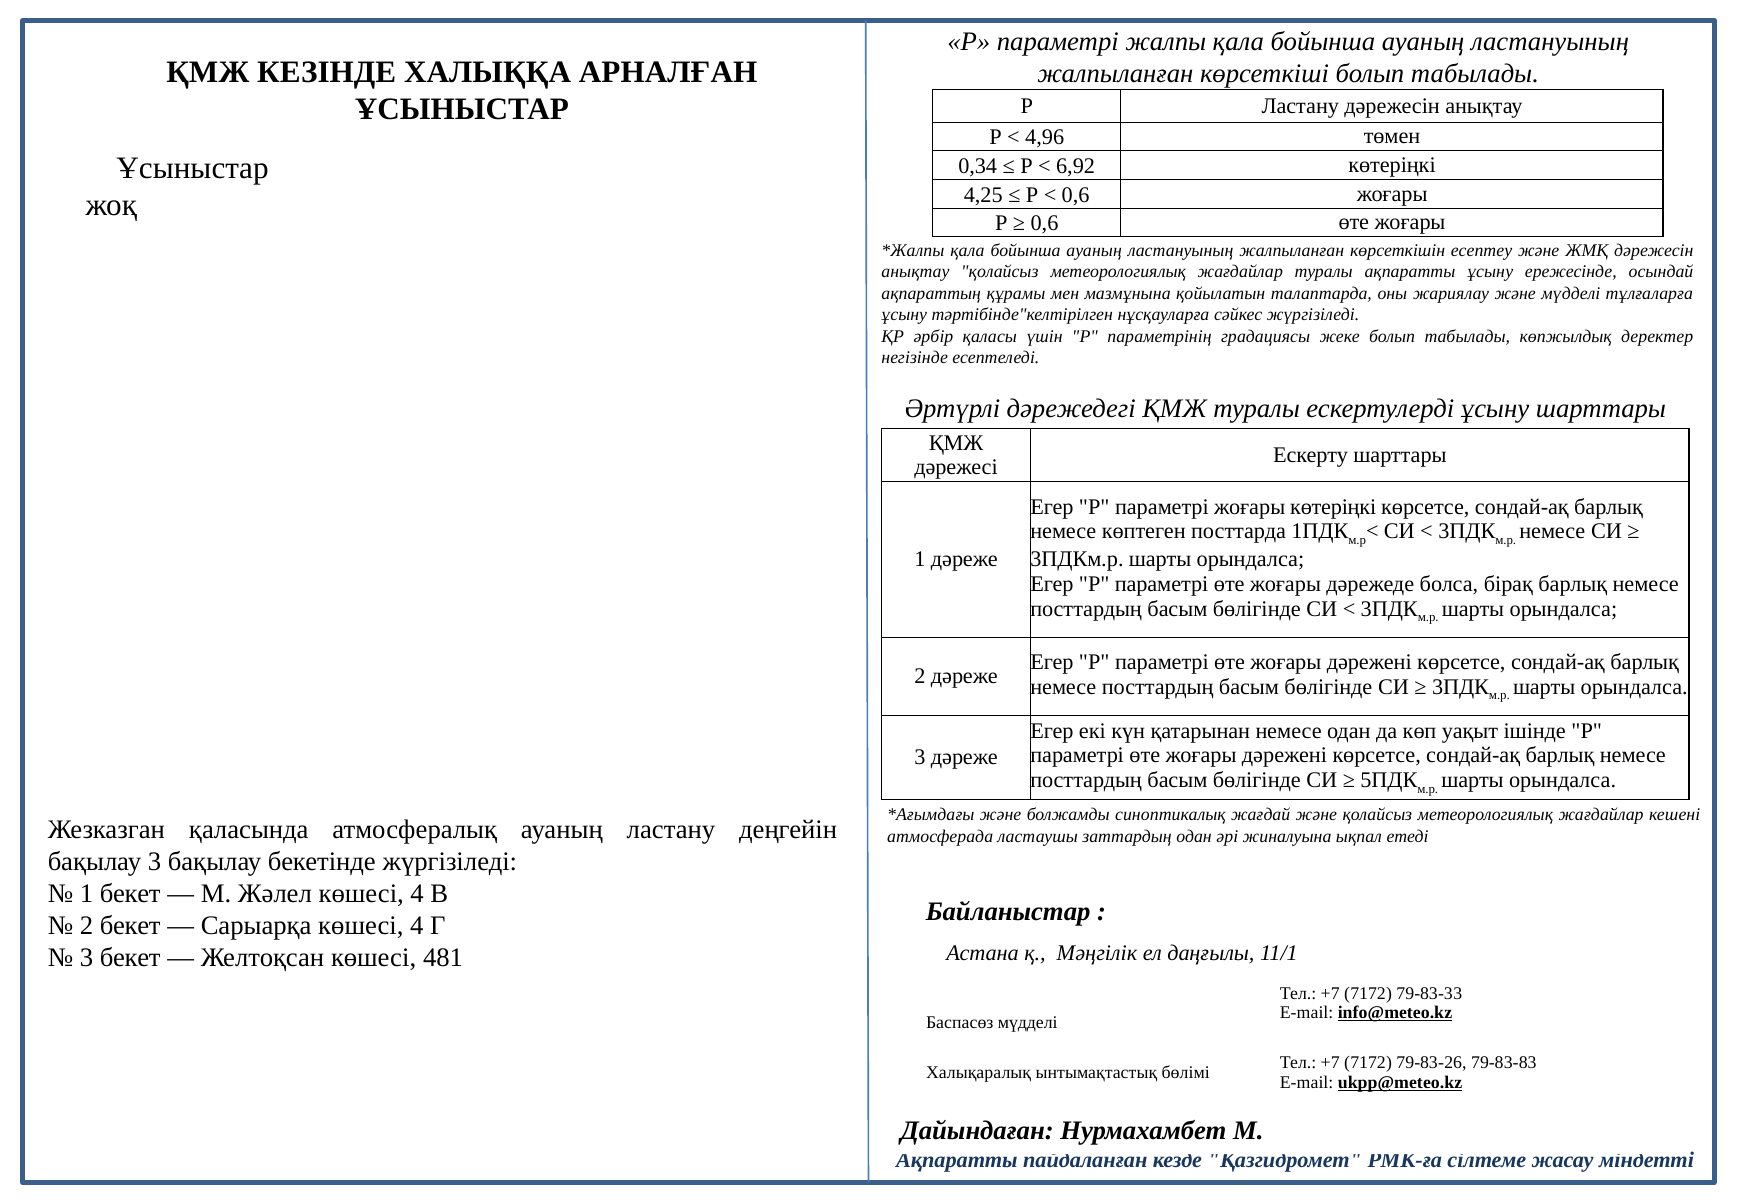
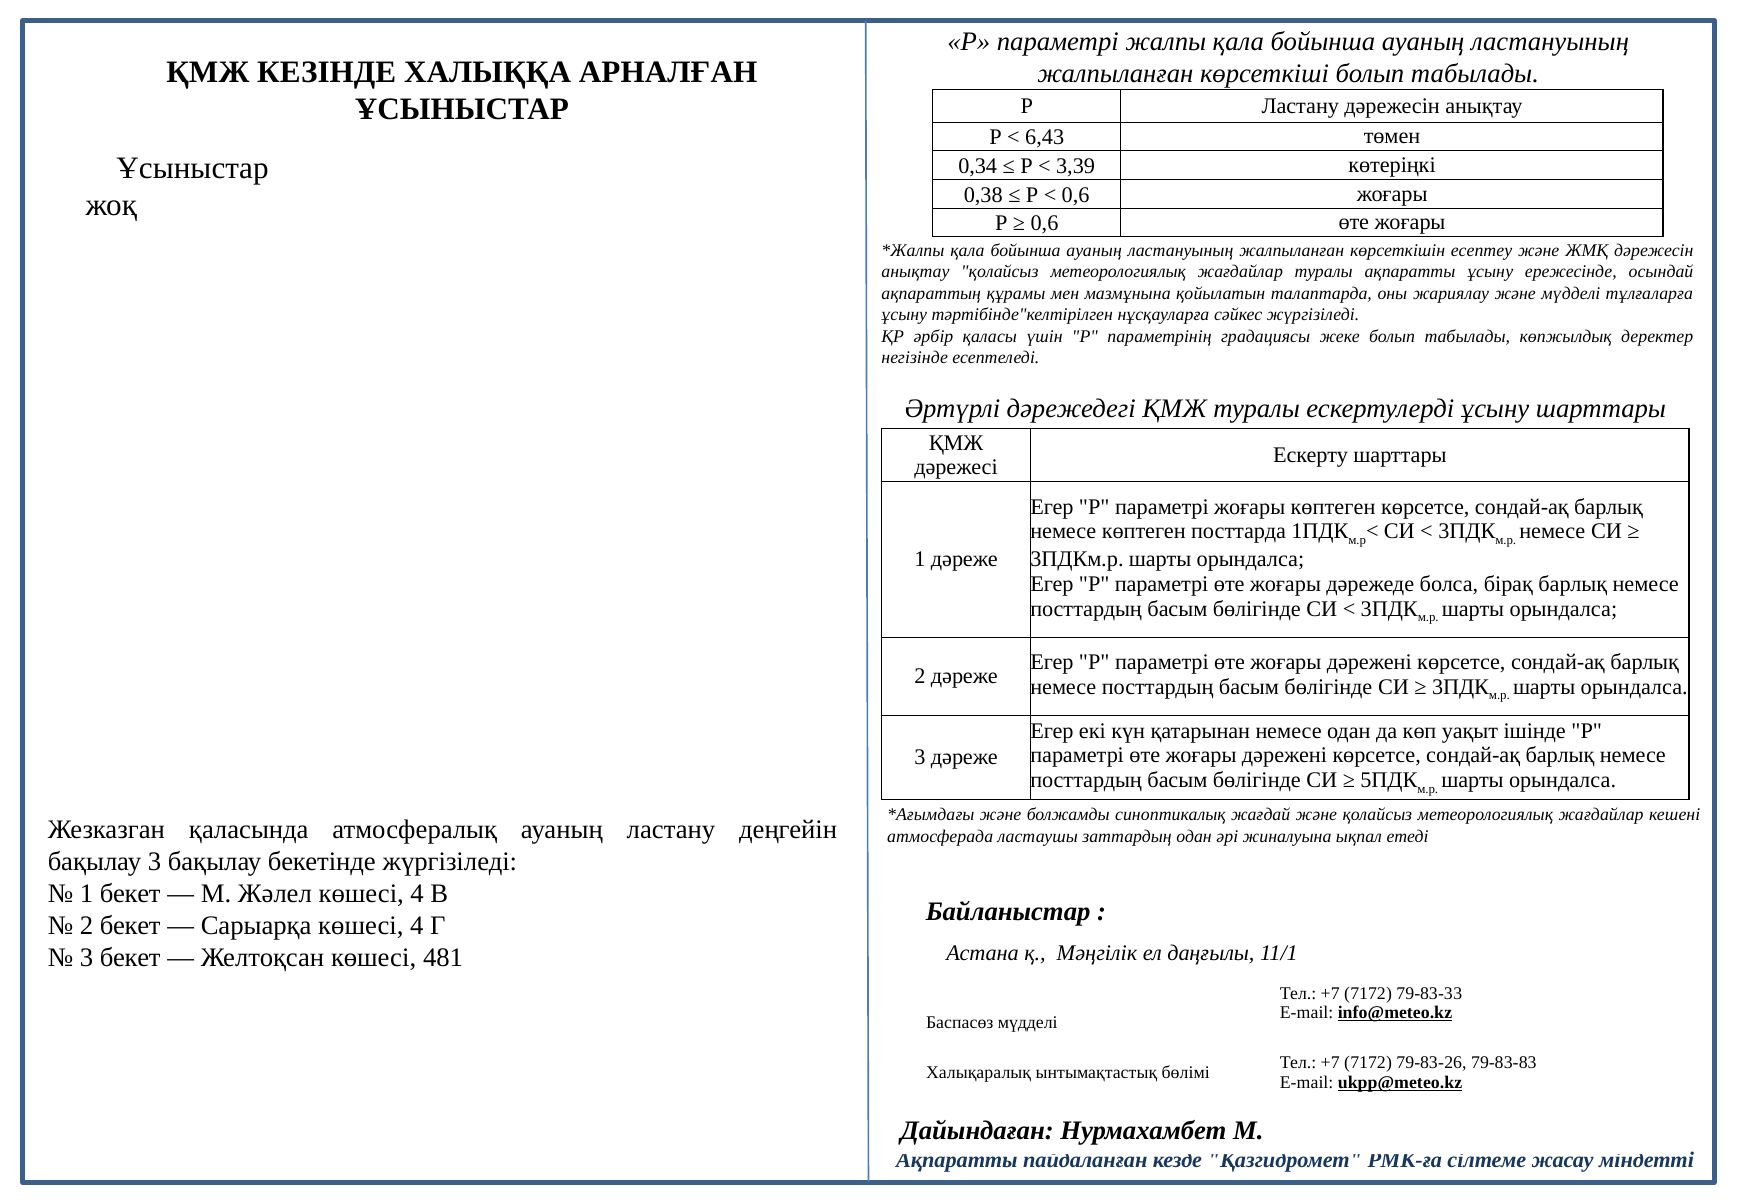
4,96: 4,96 -> 6,43 (1045, 137)
6,92: 6,92 -> 3,39 (1076, 166)
4,25: 4,25 -> 0,38 (983, 195)
жоғары көтеріңкі: көтеріңкі -> көптеген (1333, 507)
